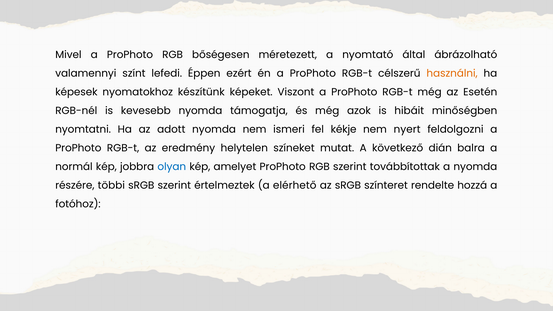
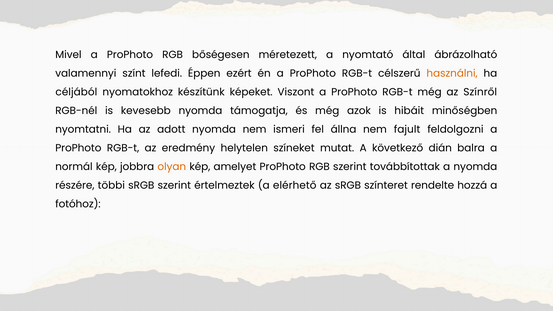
képesek: képesek -> céljából (76, 92)
Esetén: Esetén -> Színről (480, 92)
kékje: kékje -> állna (344, 129)
nyert: nyert -> fajult (407, 129)
olyan colour: blue -> orange (172, 167)
